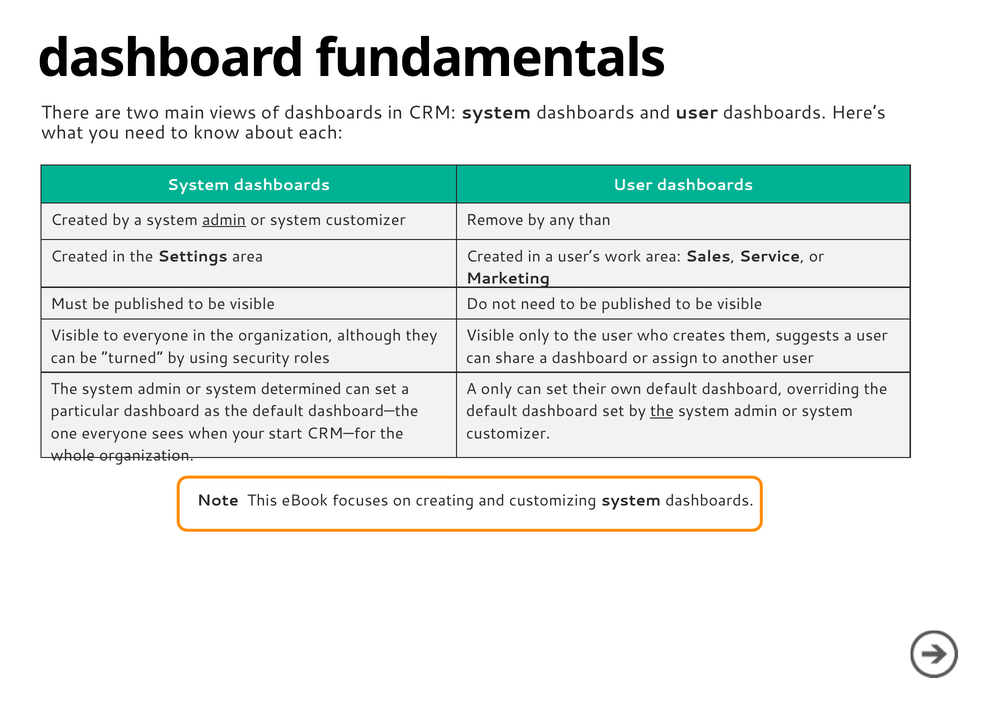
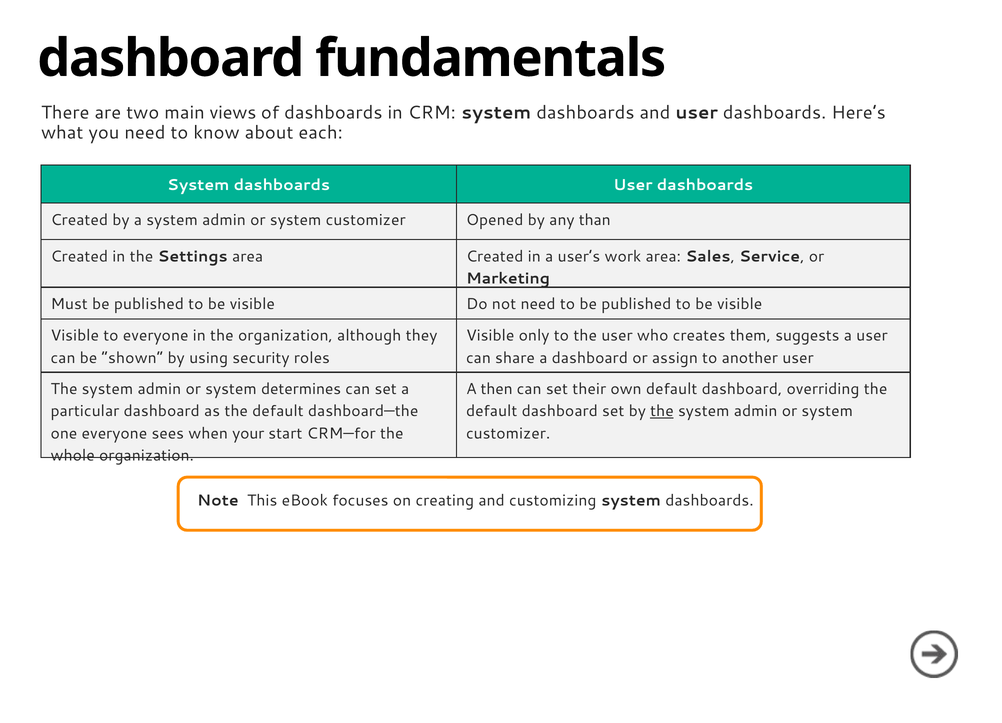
admin underline: present -> none (224, 220)
Remove: Remove -> Opened (495, 220)
turned: turned -> shown (132, 358)
determined: determined -> determines (301, 389)
A only: only -> then (497, 389)
